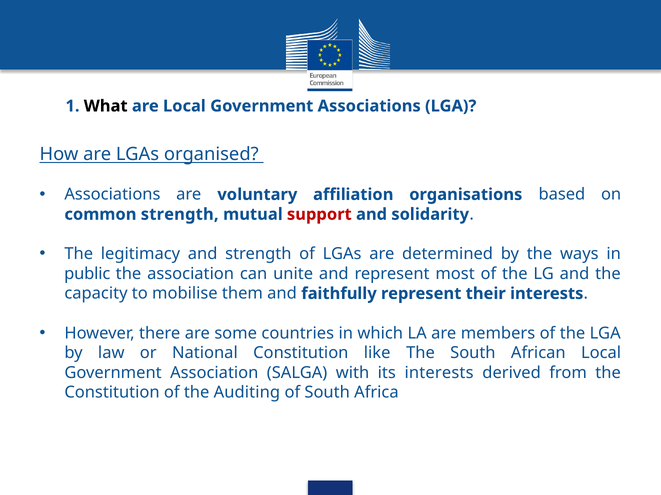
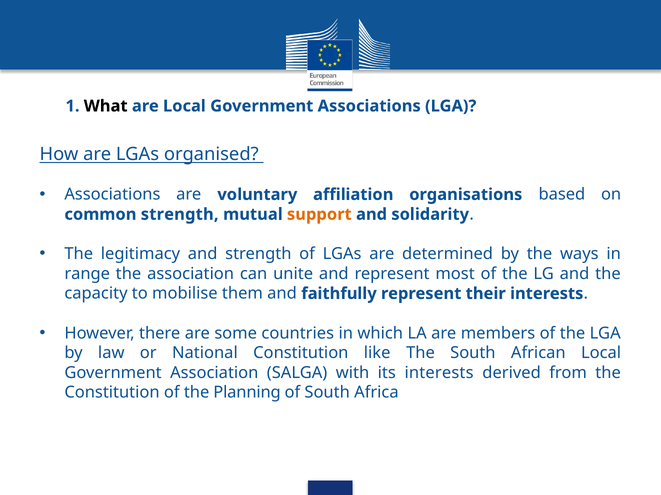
support colour: red -> orange (319, 215)
public: public -> range (87, 274)
Auditing: Auditing -> Planning (247, 393)
